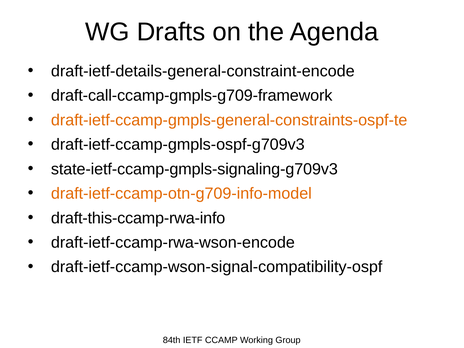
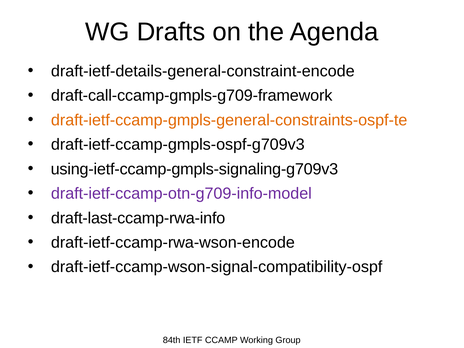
state-ietf-ccamp-gmpls-signaling-g709v3: state-ietf-ccamp-gmpls-signaling-g709v3 -> using-ietf-ccamp-gmpls-signaling-g709v3 (194, 169)
draft-ietf-ccamp-otn-g709-info-model colour: orange -> purple (181, 194)
draft-this-ccamp-rwa-info: draft-this-ccamp-rwa-info -> draft-last-ccamp-rwa-info (138, 218)
